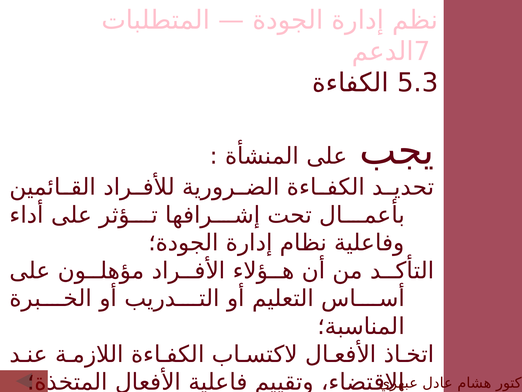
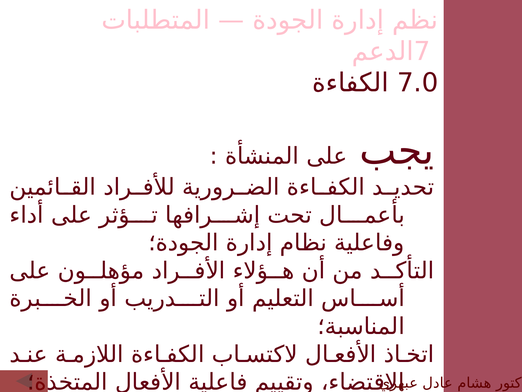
5.3: 5.3 -> 7.0 (418, 83)
